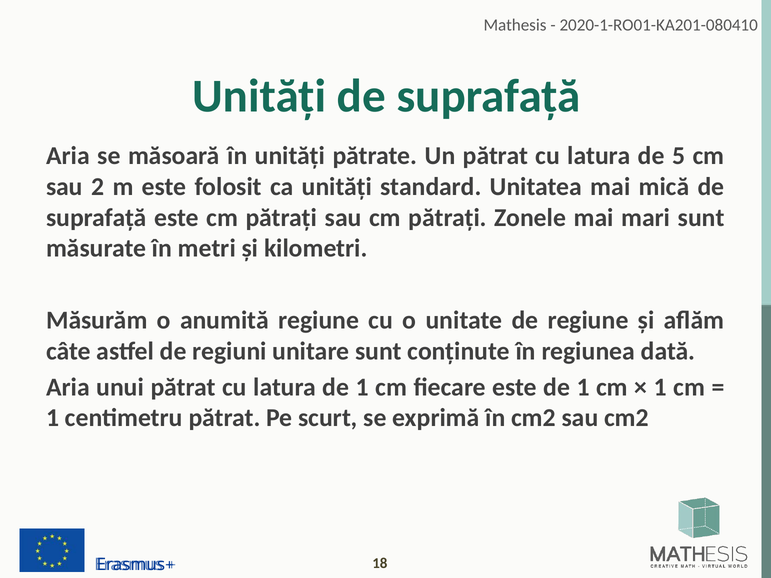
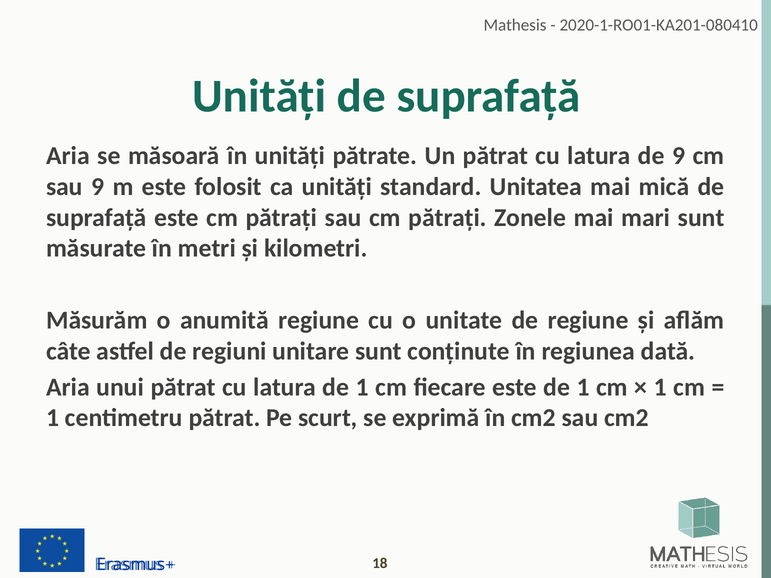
de 5: 5 -> 9 (679, 156)
sau 2: 2 -> 9 (98, 187)
